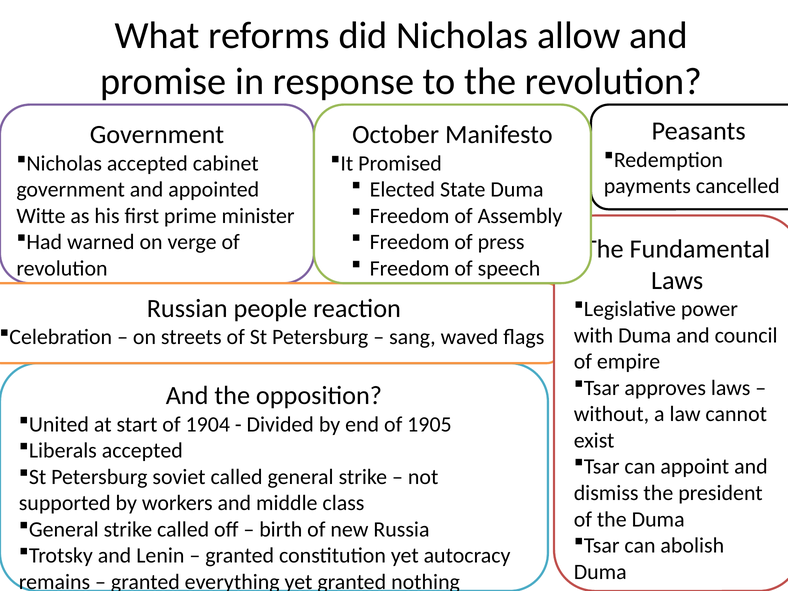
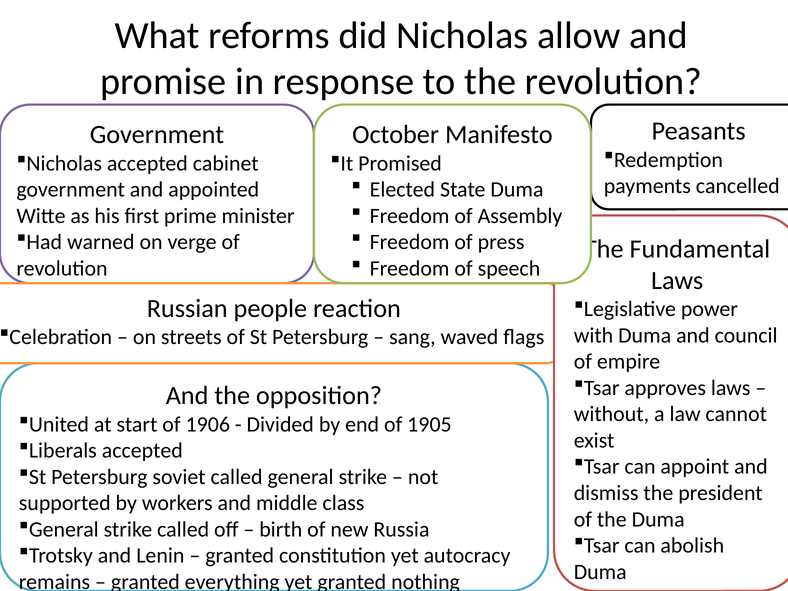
1904: 1904 -> 1906 (208, 424)
